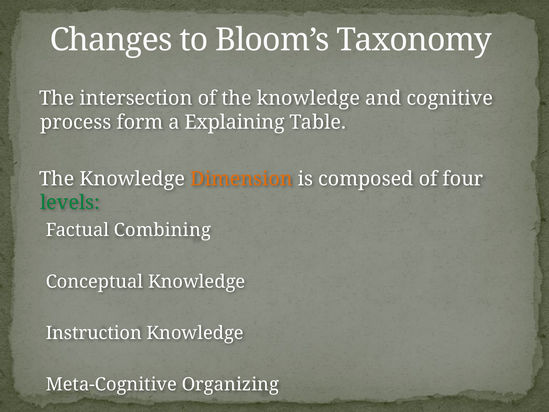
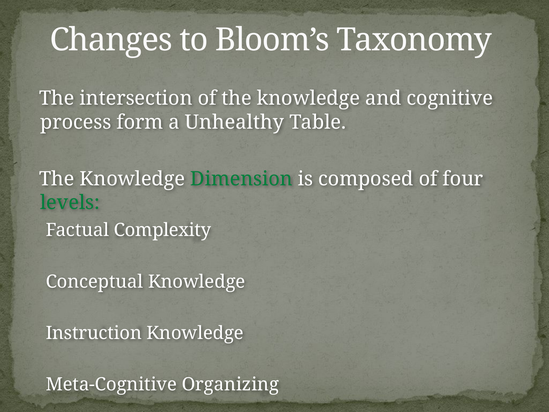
Explaining: Explaining -> Unhealthy (234, 122)
Dimension colour: orange -> green (241, 179)
Combining: Combining -> Complexity (163, 230)
